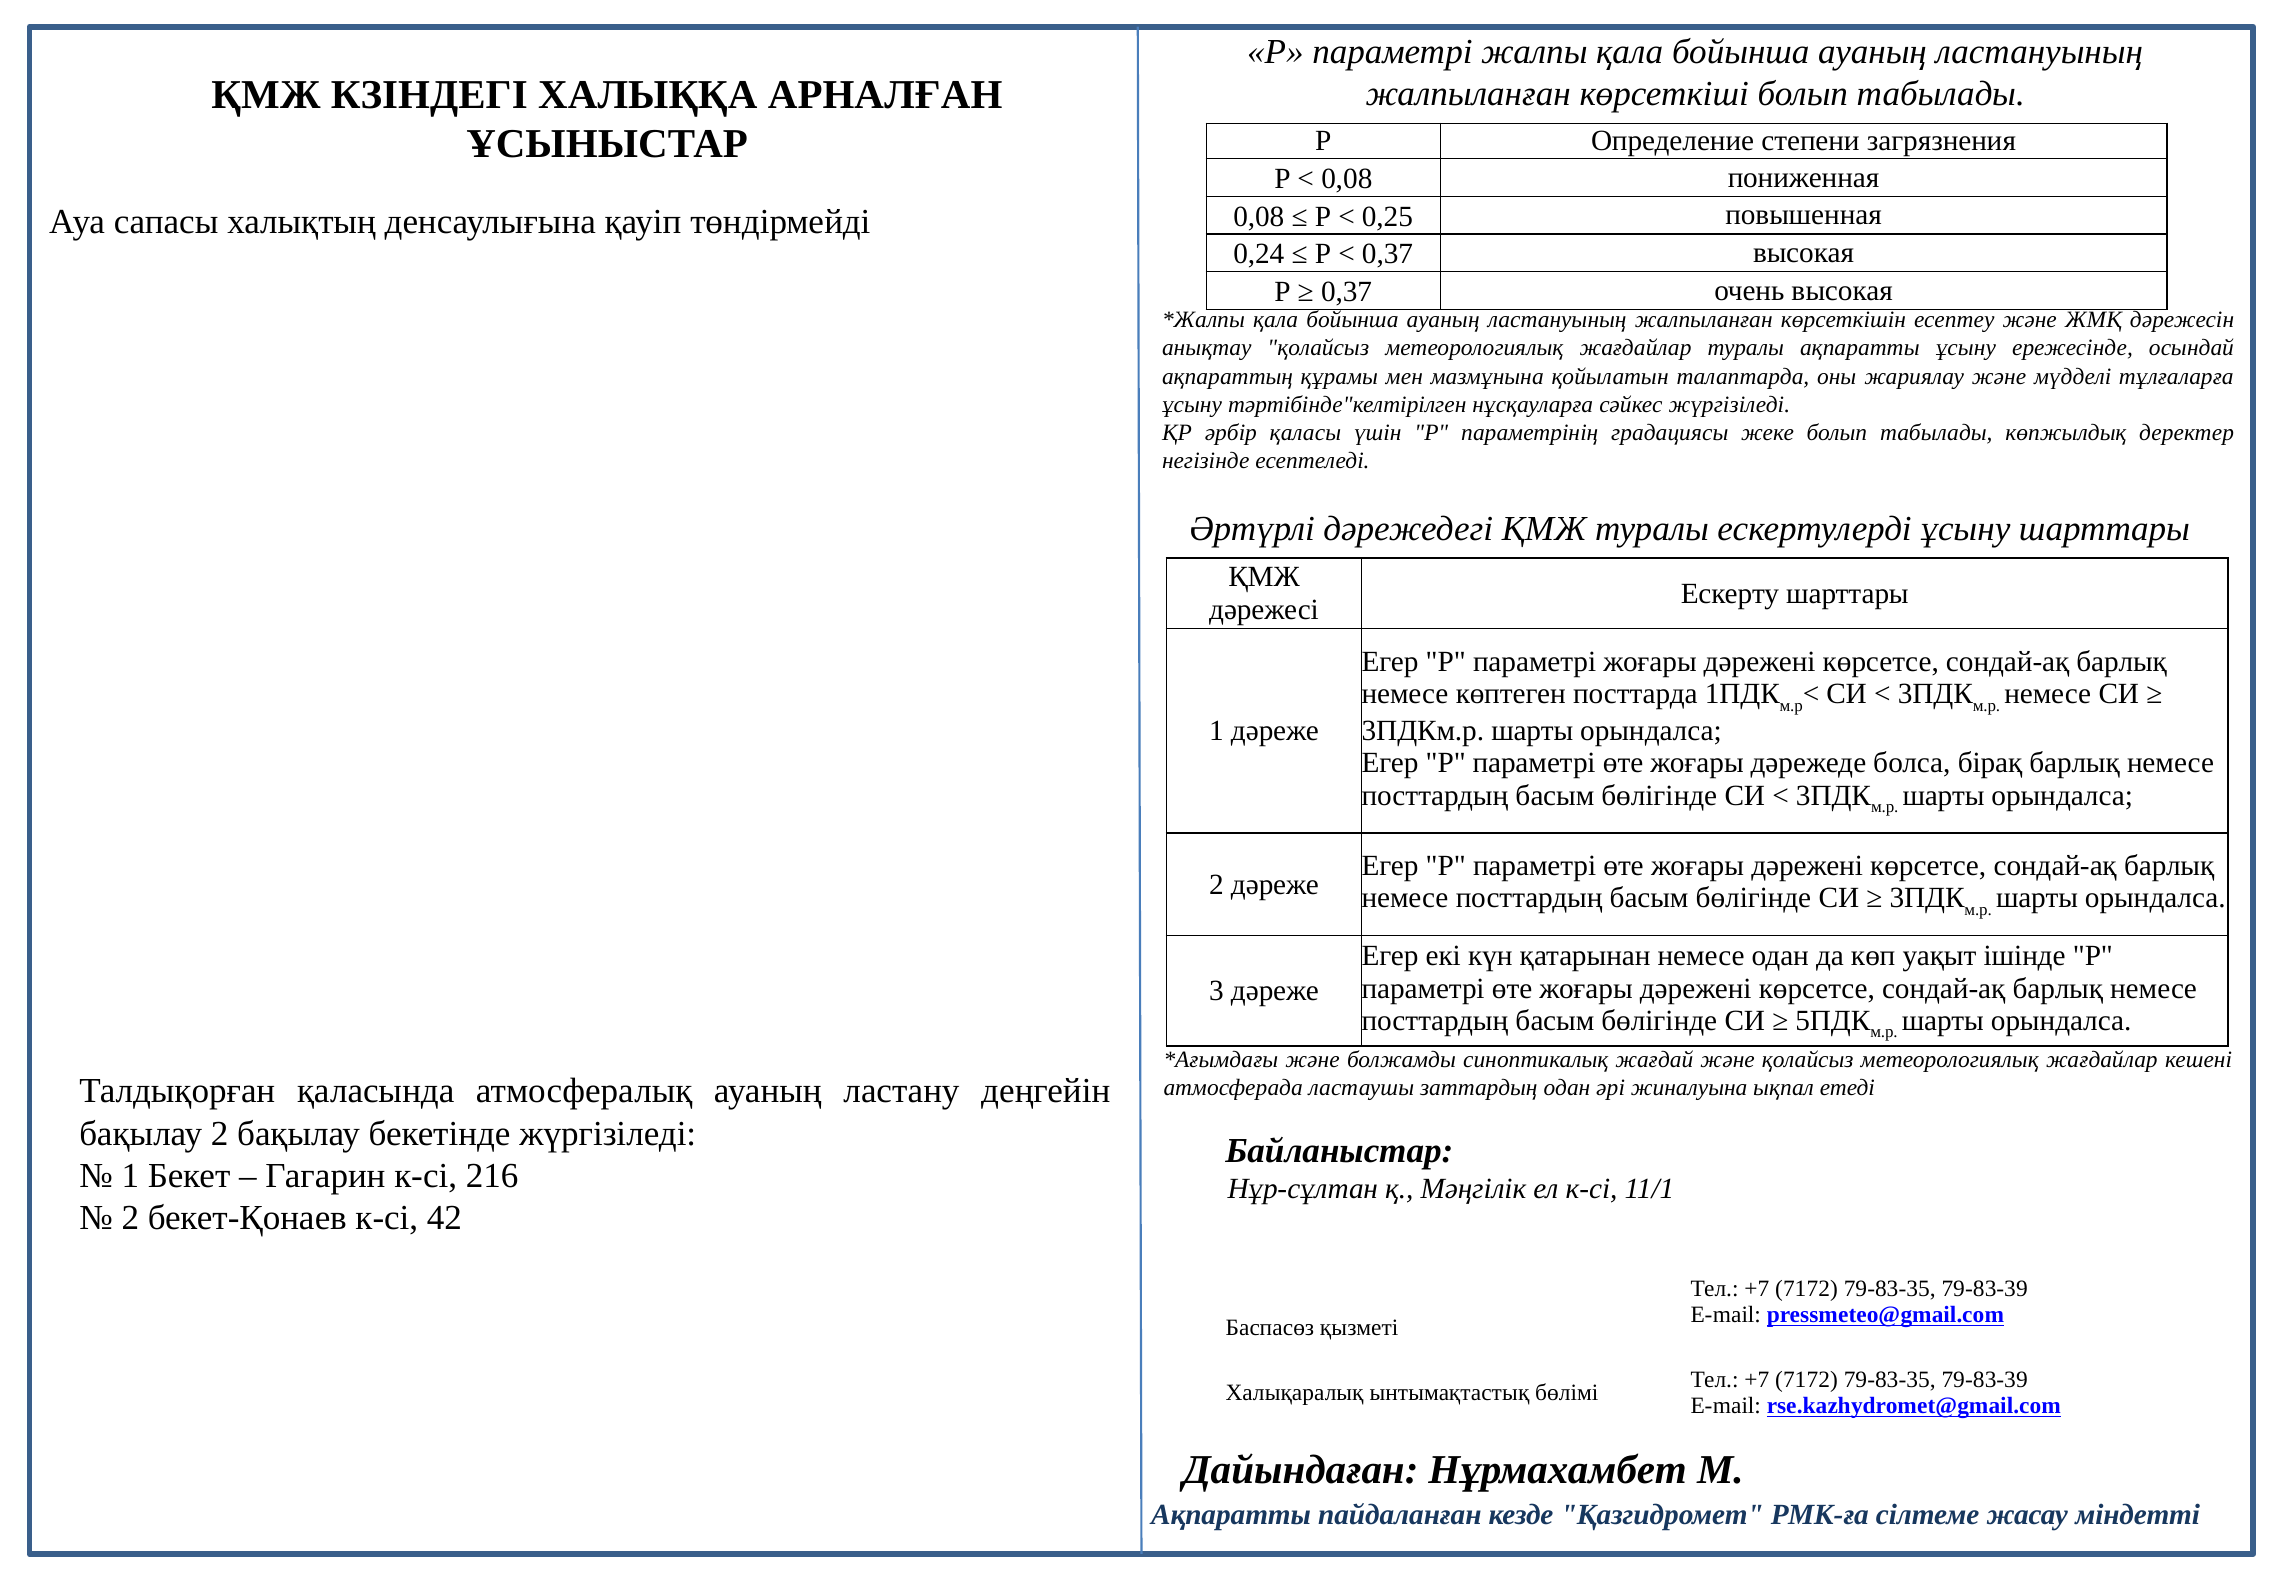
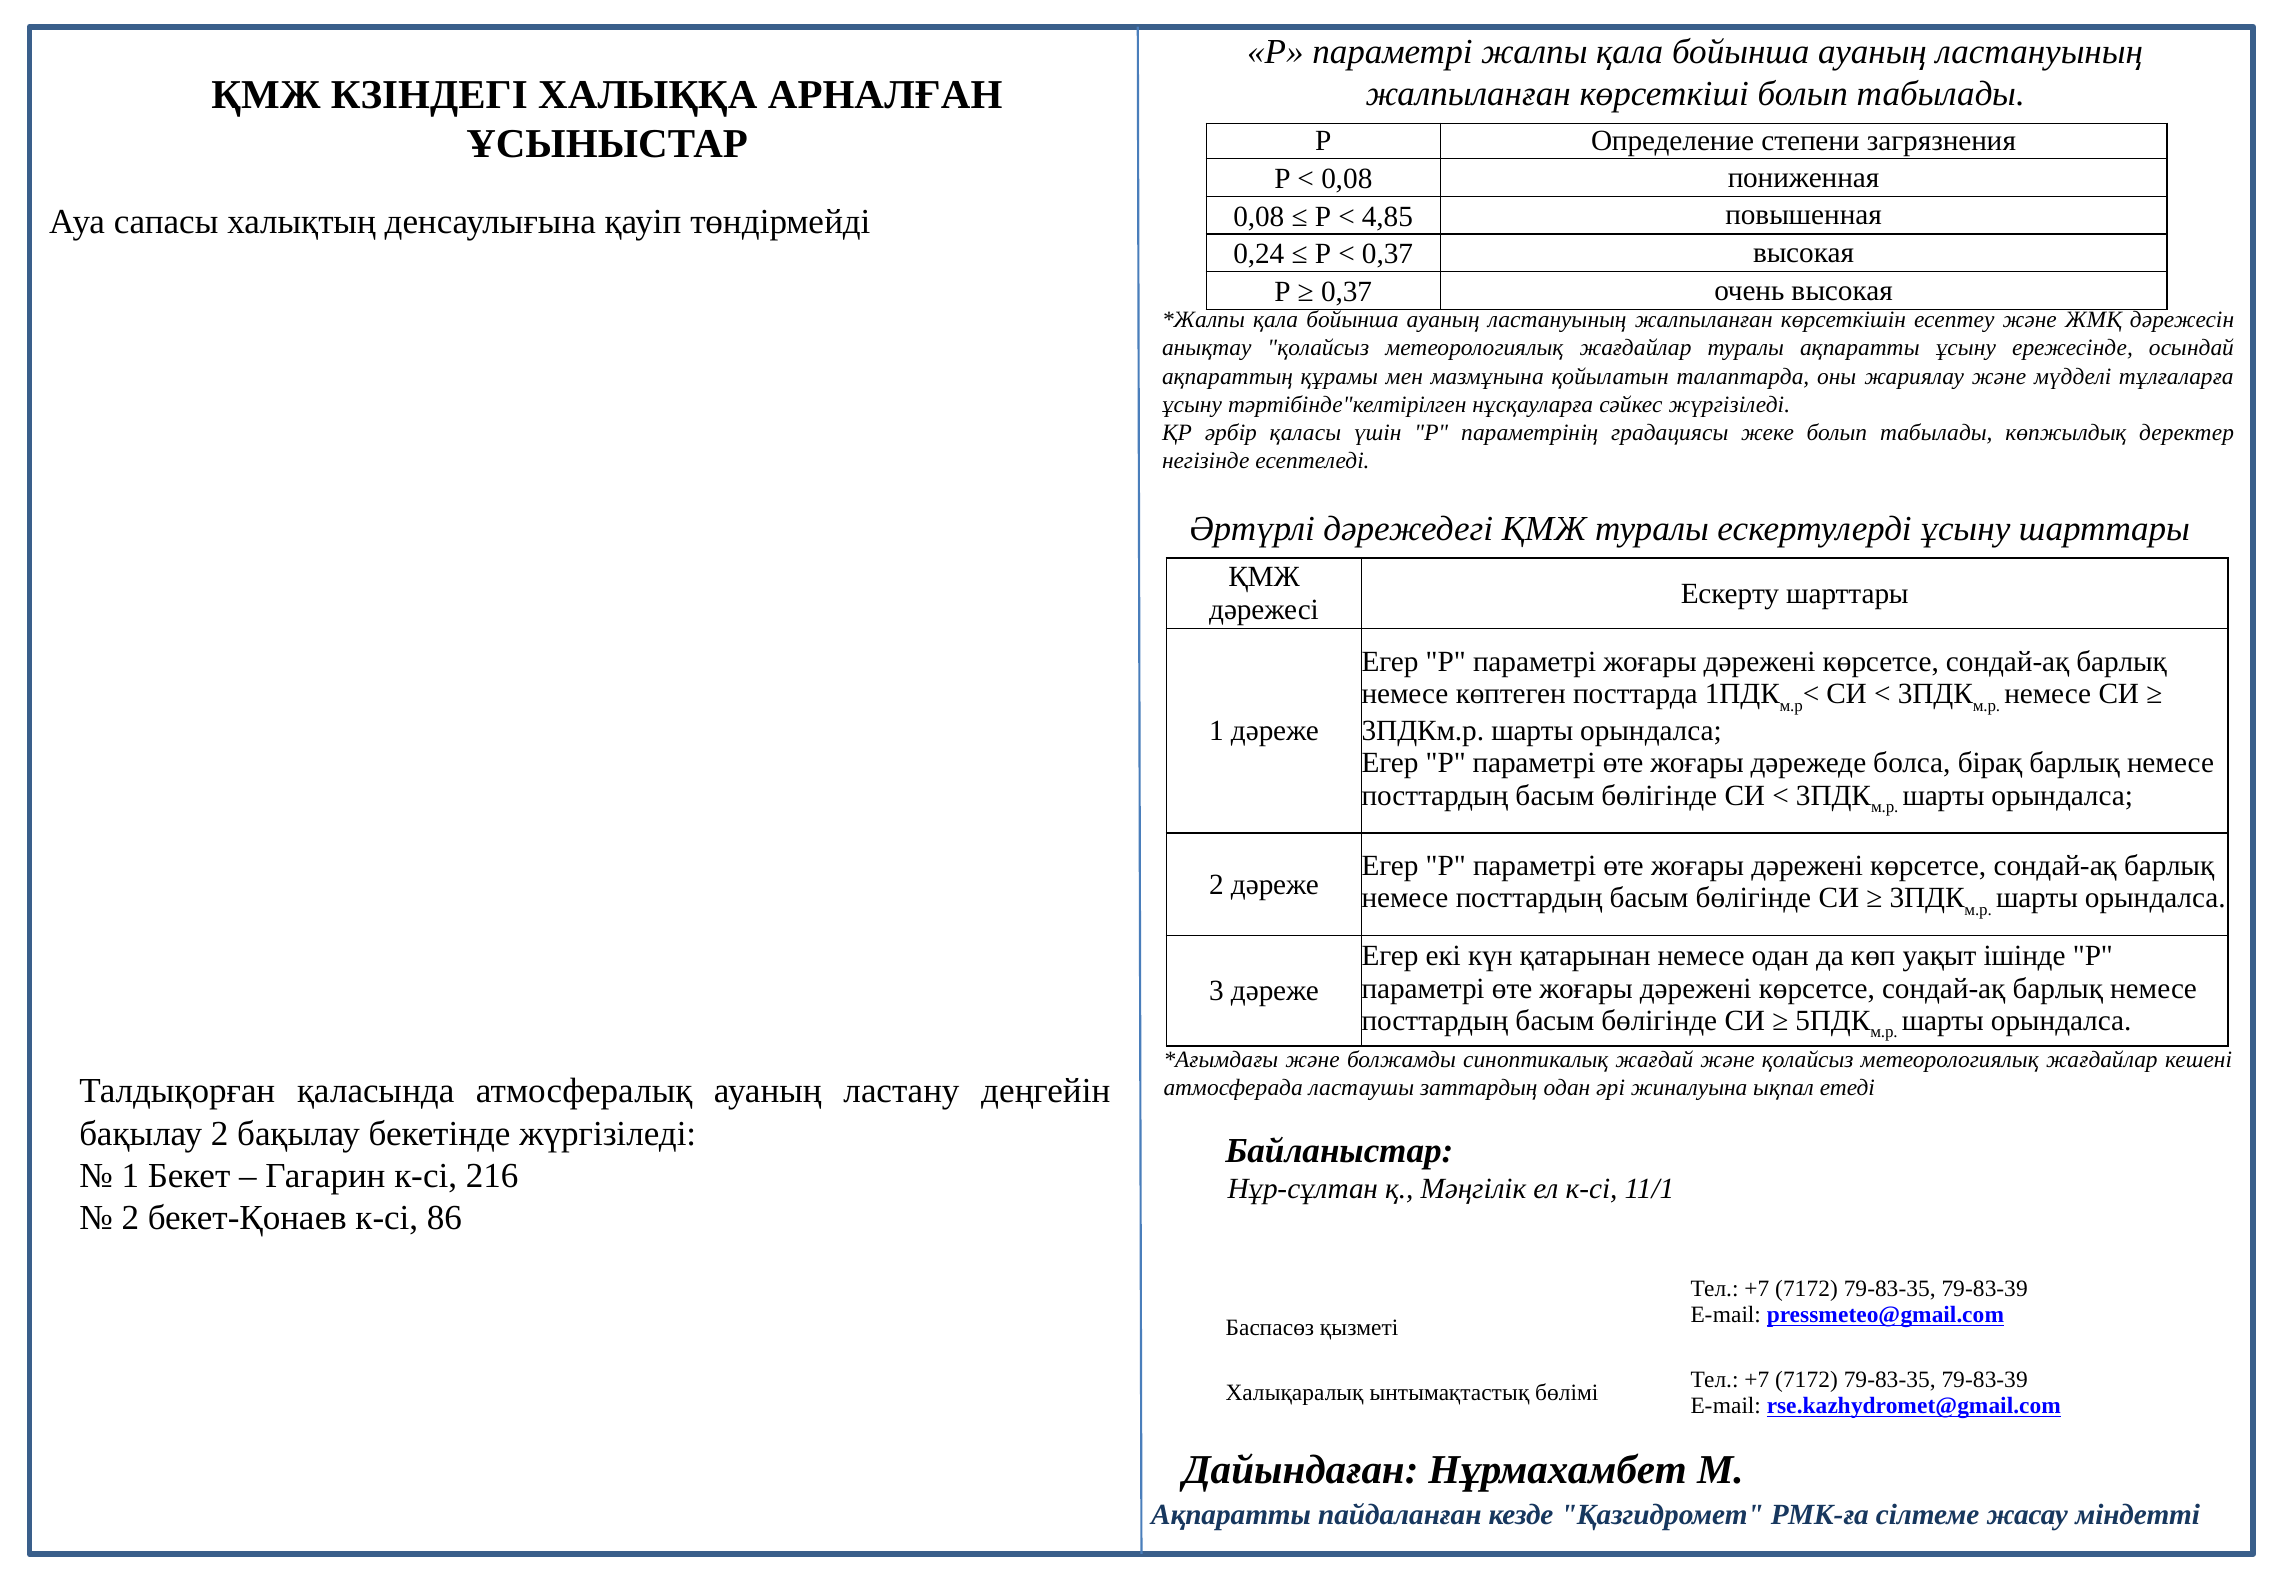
0,25: 0,25 -> 4,85 (1387, 216)
42: 42 -> 86 (444, 1217)
